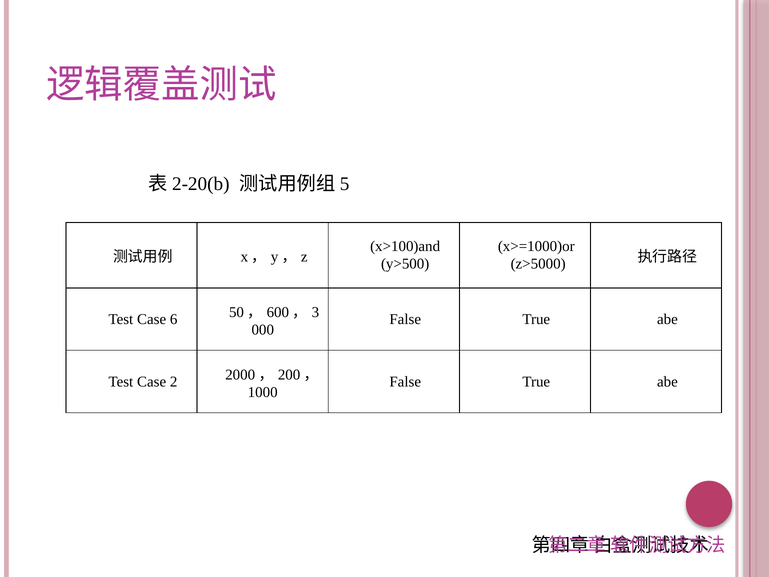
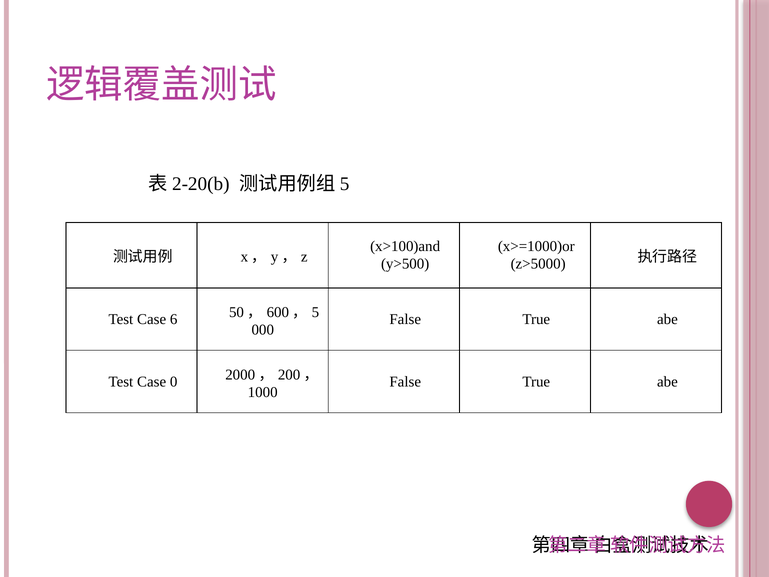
3: 3 -> 5 (315, 312)
2: 2 -> 0 (174, 381)
